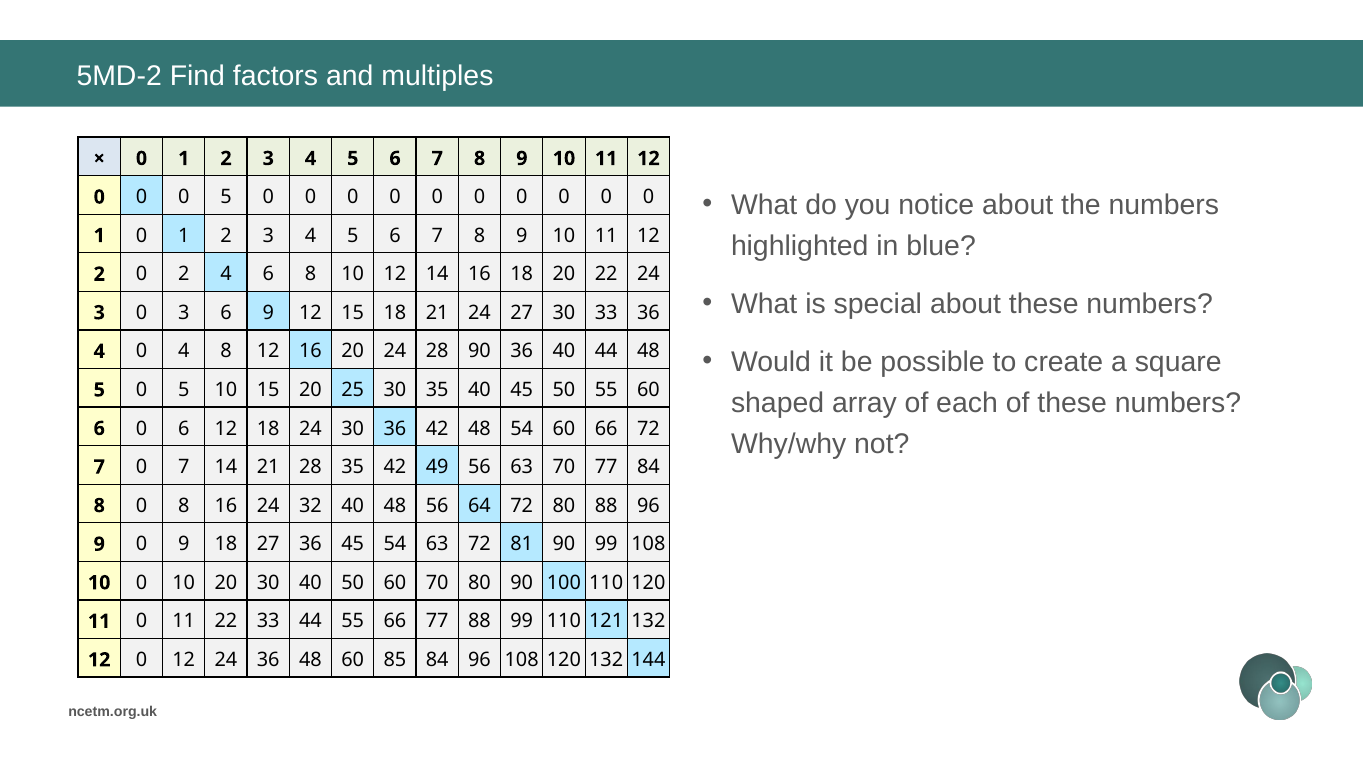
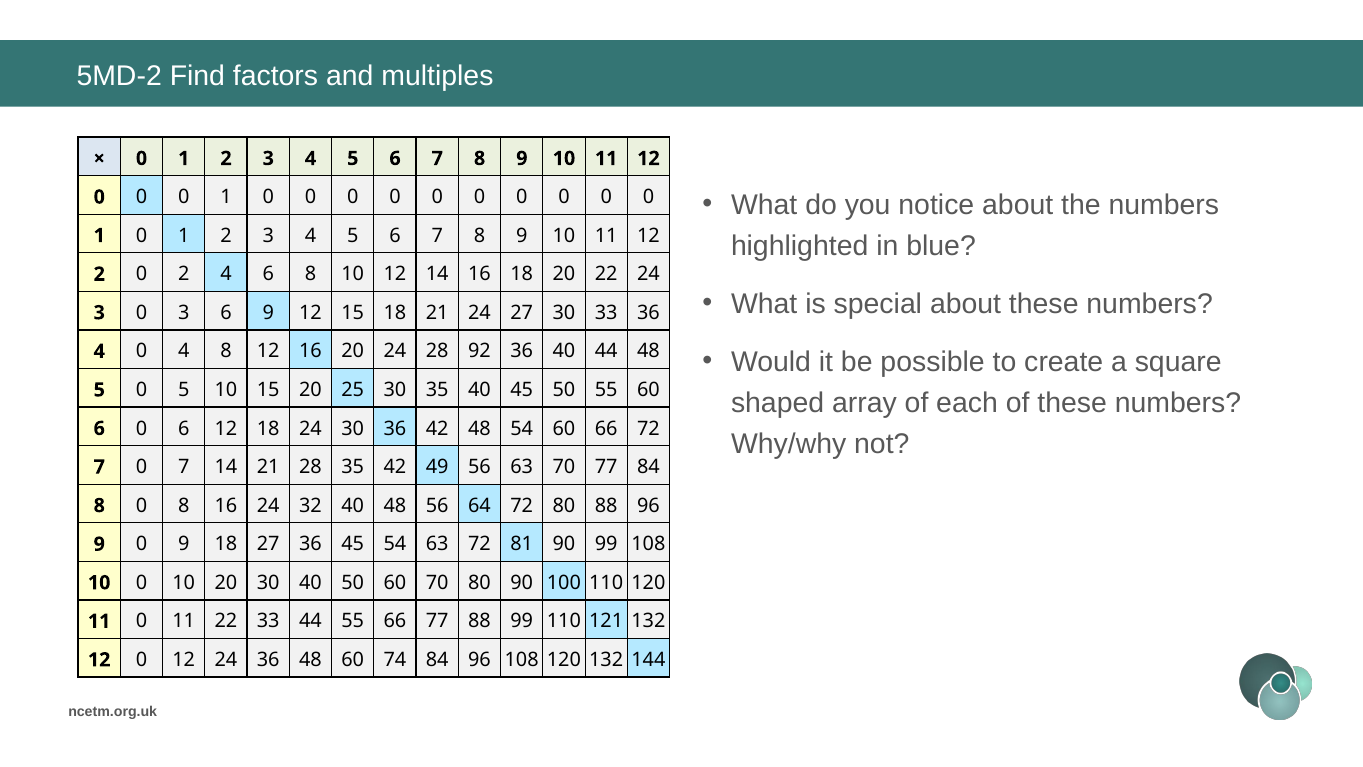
5: 5 -> 1 (226, 197)
28 90: 90 -> 92 (480, 351)
85: 85 -> 74 (395, 660)
